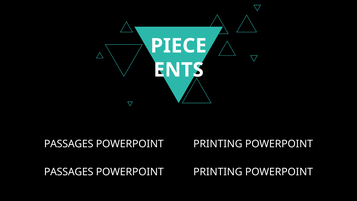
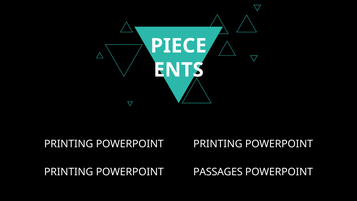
PASSAGES: PASSAGES -> PRINTING (69, 144)
PASSAGES: PASSAGES -> PRINTING (69, 172)
PRINTING: PRINTING -> PASSAGES (218, 172)
